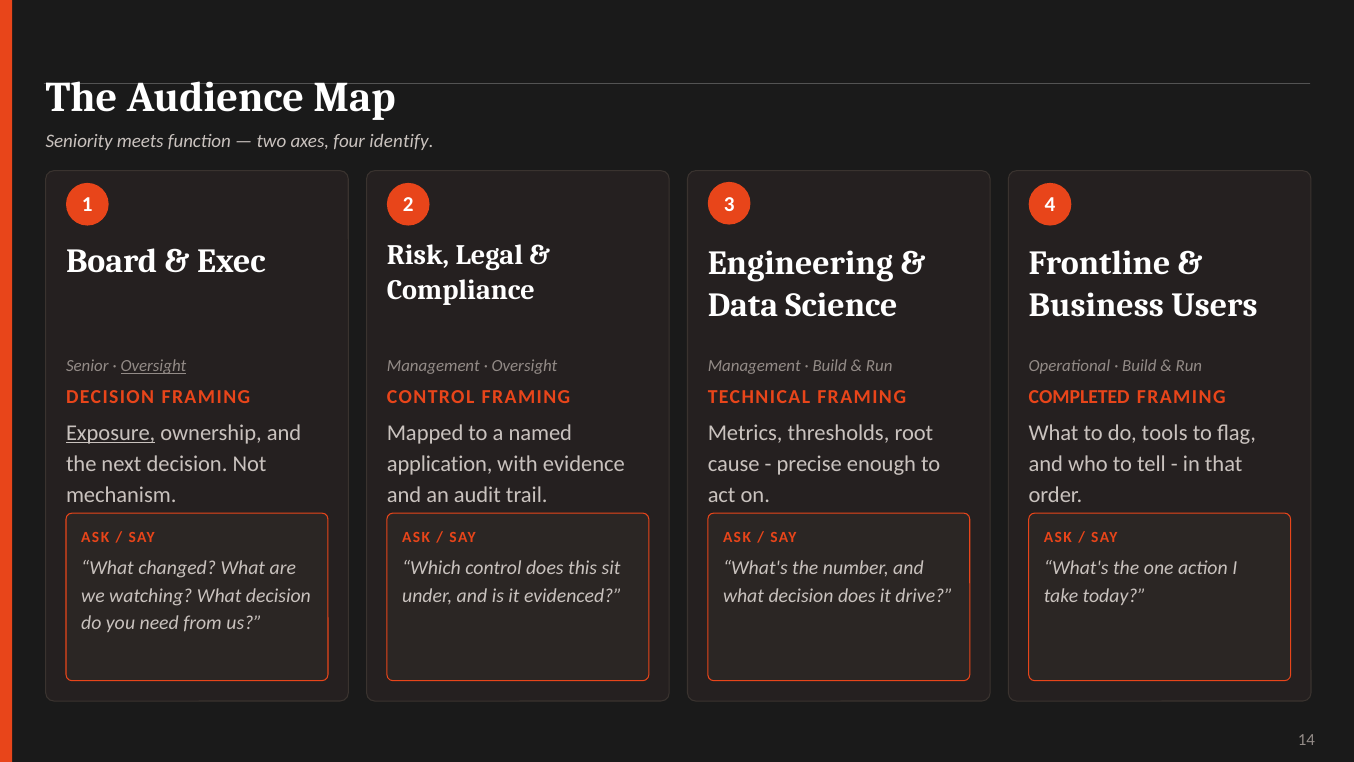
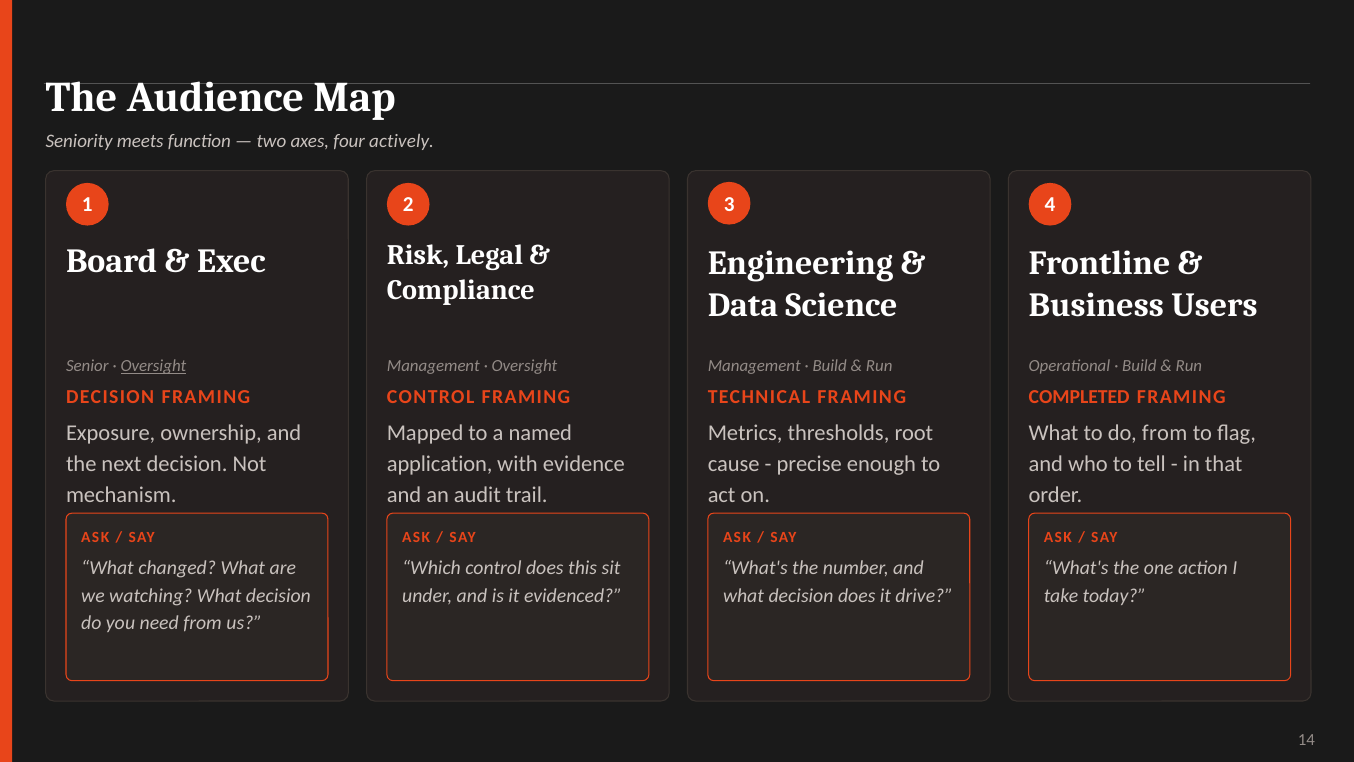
identify: identify -> actively (402, 141)
Exposure underline: present -> none (111, 432)
do tools: tools -> from (1165, 432)
